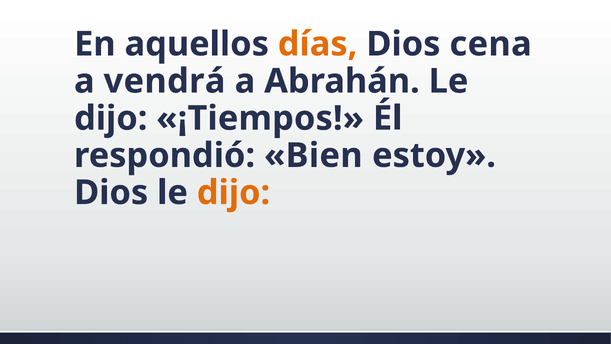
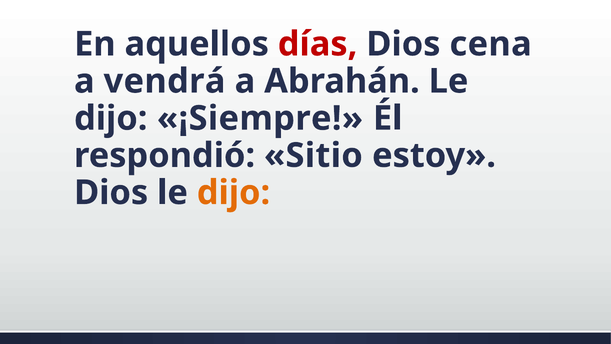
días colour: orange -> red (318, 44)
¡Tiempos: ¡Tiempos -> ¡Siempre (260, 118)
Bien: Bien -> Sitio (313, 155)
